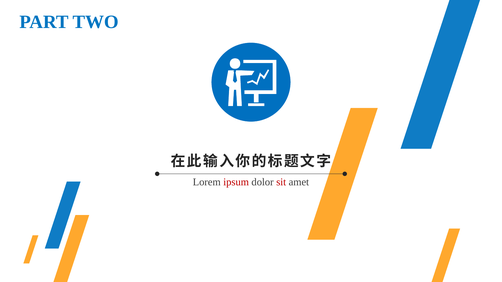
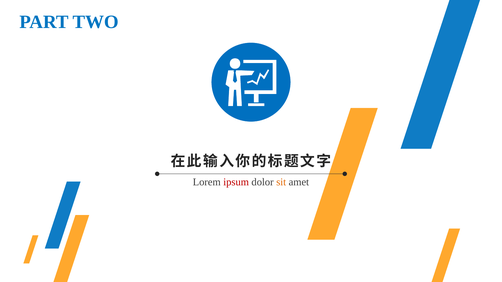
sit colour: red -> orange (281, 182)
